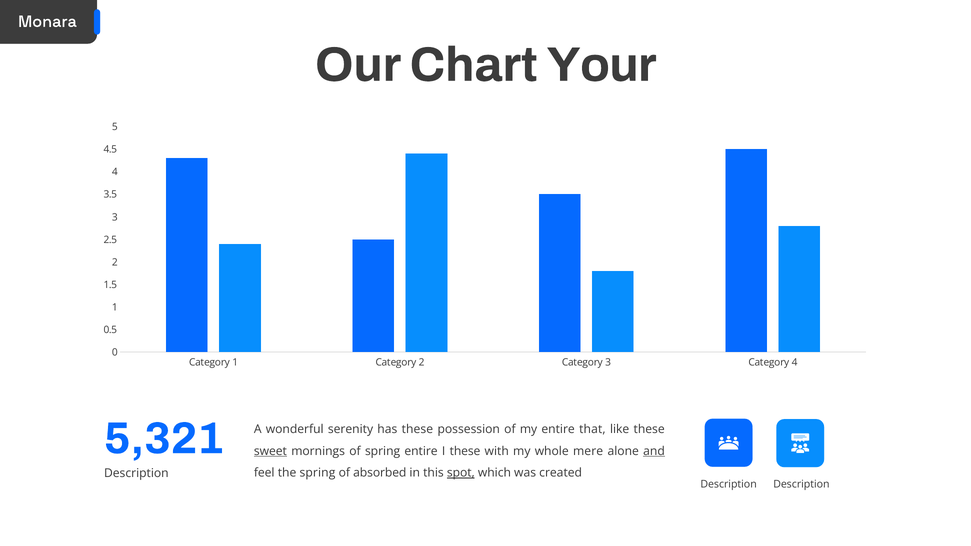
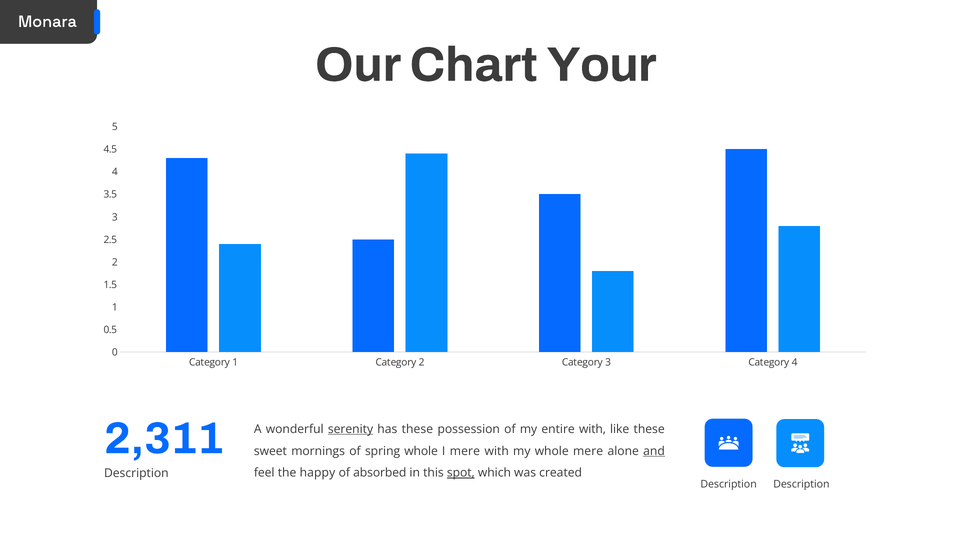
serenity underline: none -> present (350, 429)
entire that: that -> with (593, 429)
5,321: 5,321 -> 2,311 (164, 439)
sweet underline: present -> none (270, 451)
spring entire: entire -> whole (421, 451)
I these: these -> mere (465, 451)
the spring: spring -> happy (317, 473)
